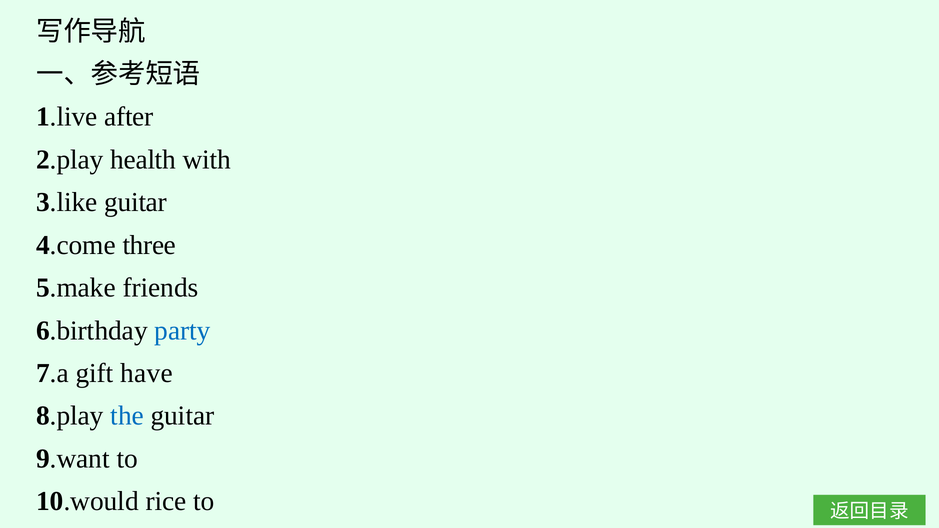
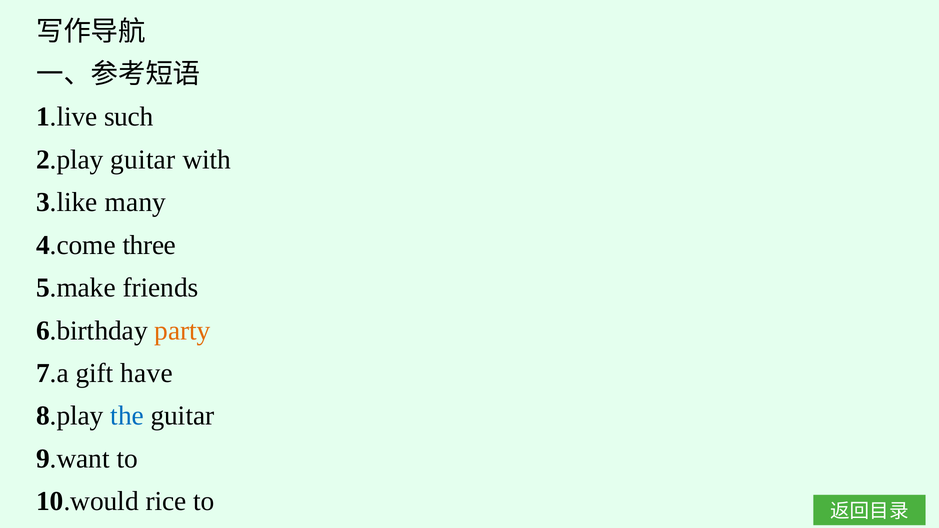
after: after -> such (129, 117)
2.play health: health -> guitar (143, 160)
3.like guitar: guitar -> many (135, 202)
party colour: blue -> orange (183, 331)
